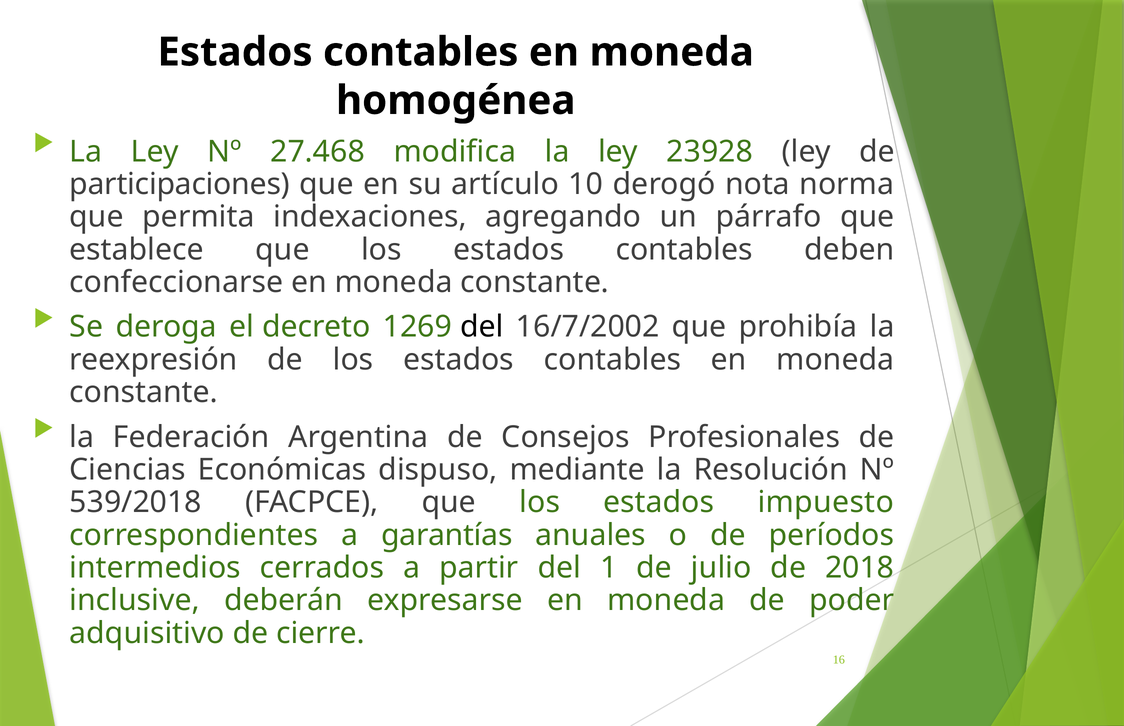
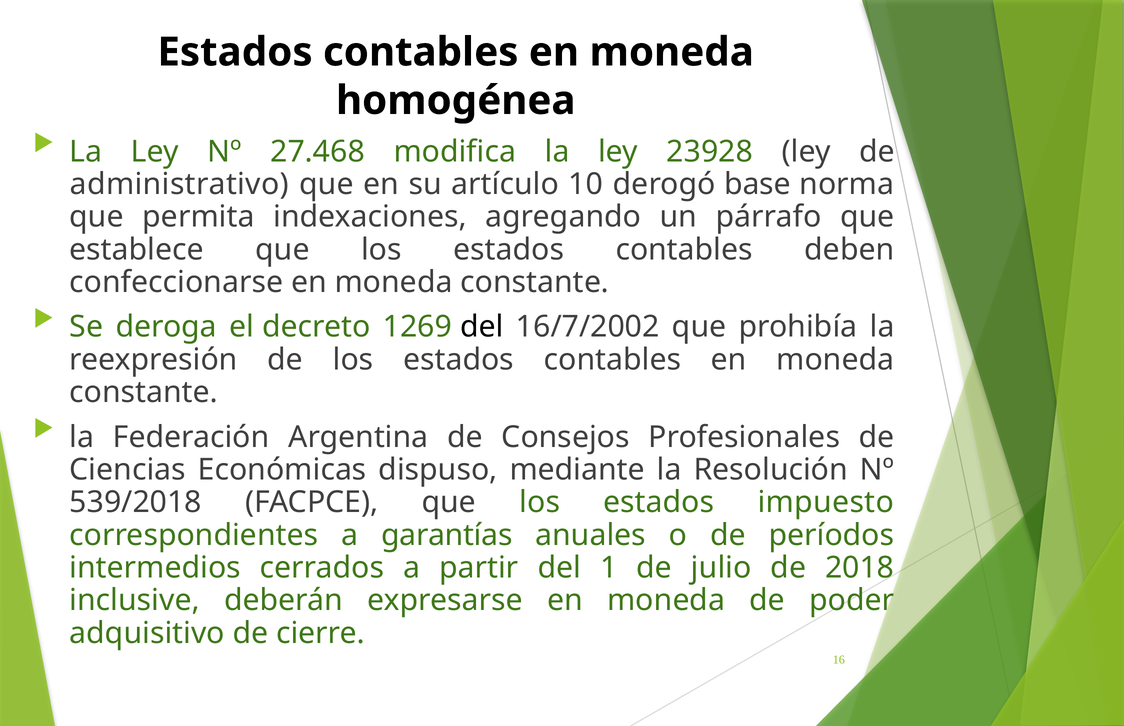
participaciones: participaciones -> administrativo (179, 184)
nota: nota -> base (758, 184)
